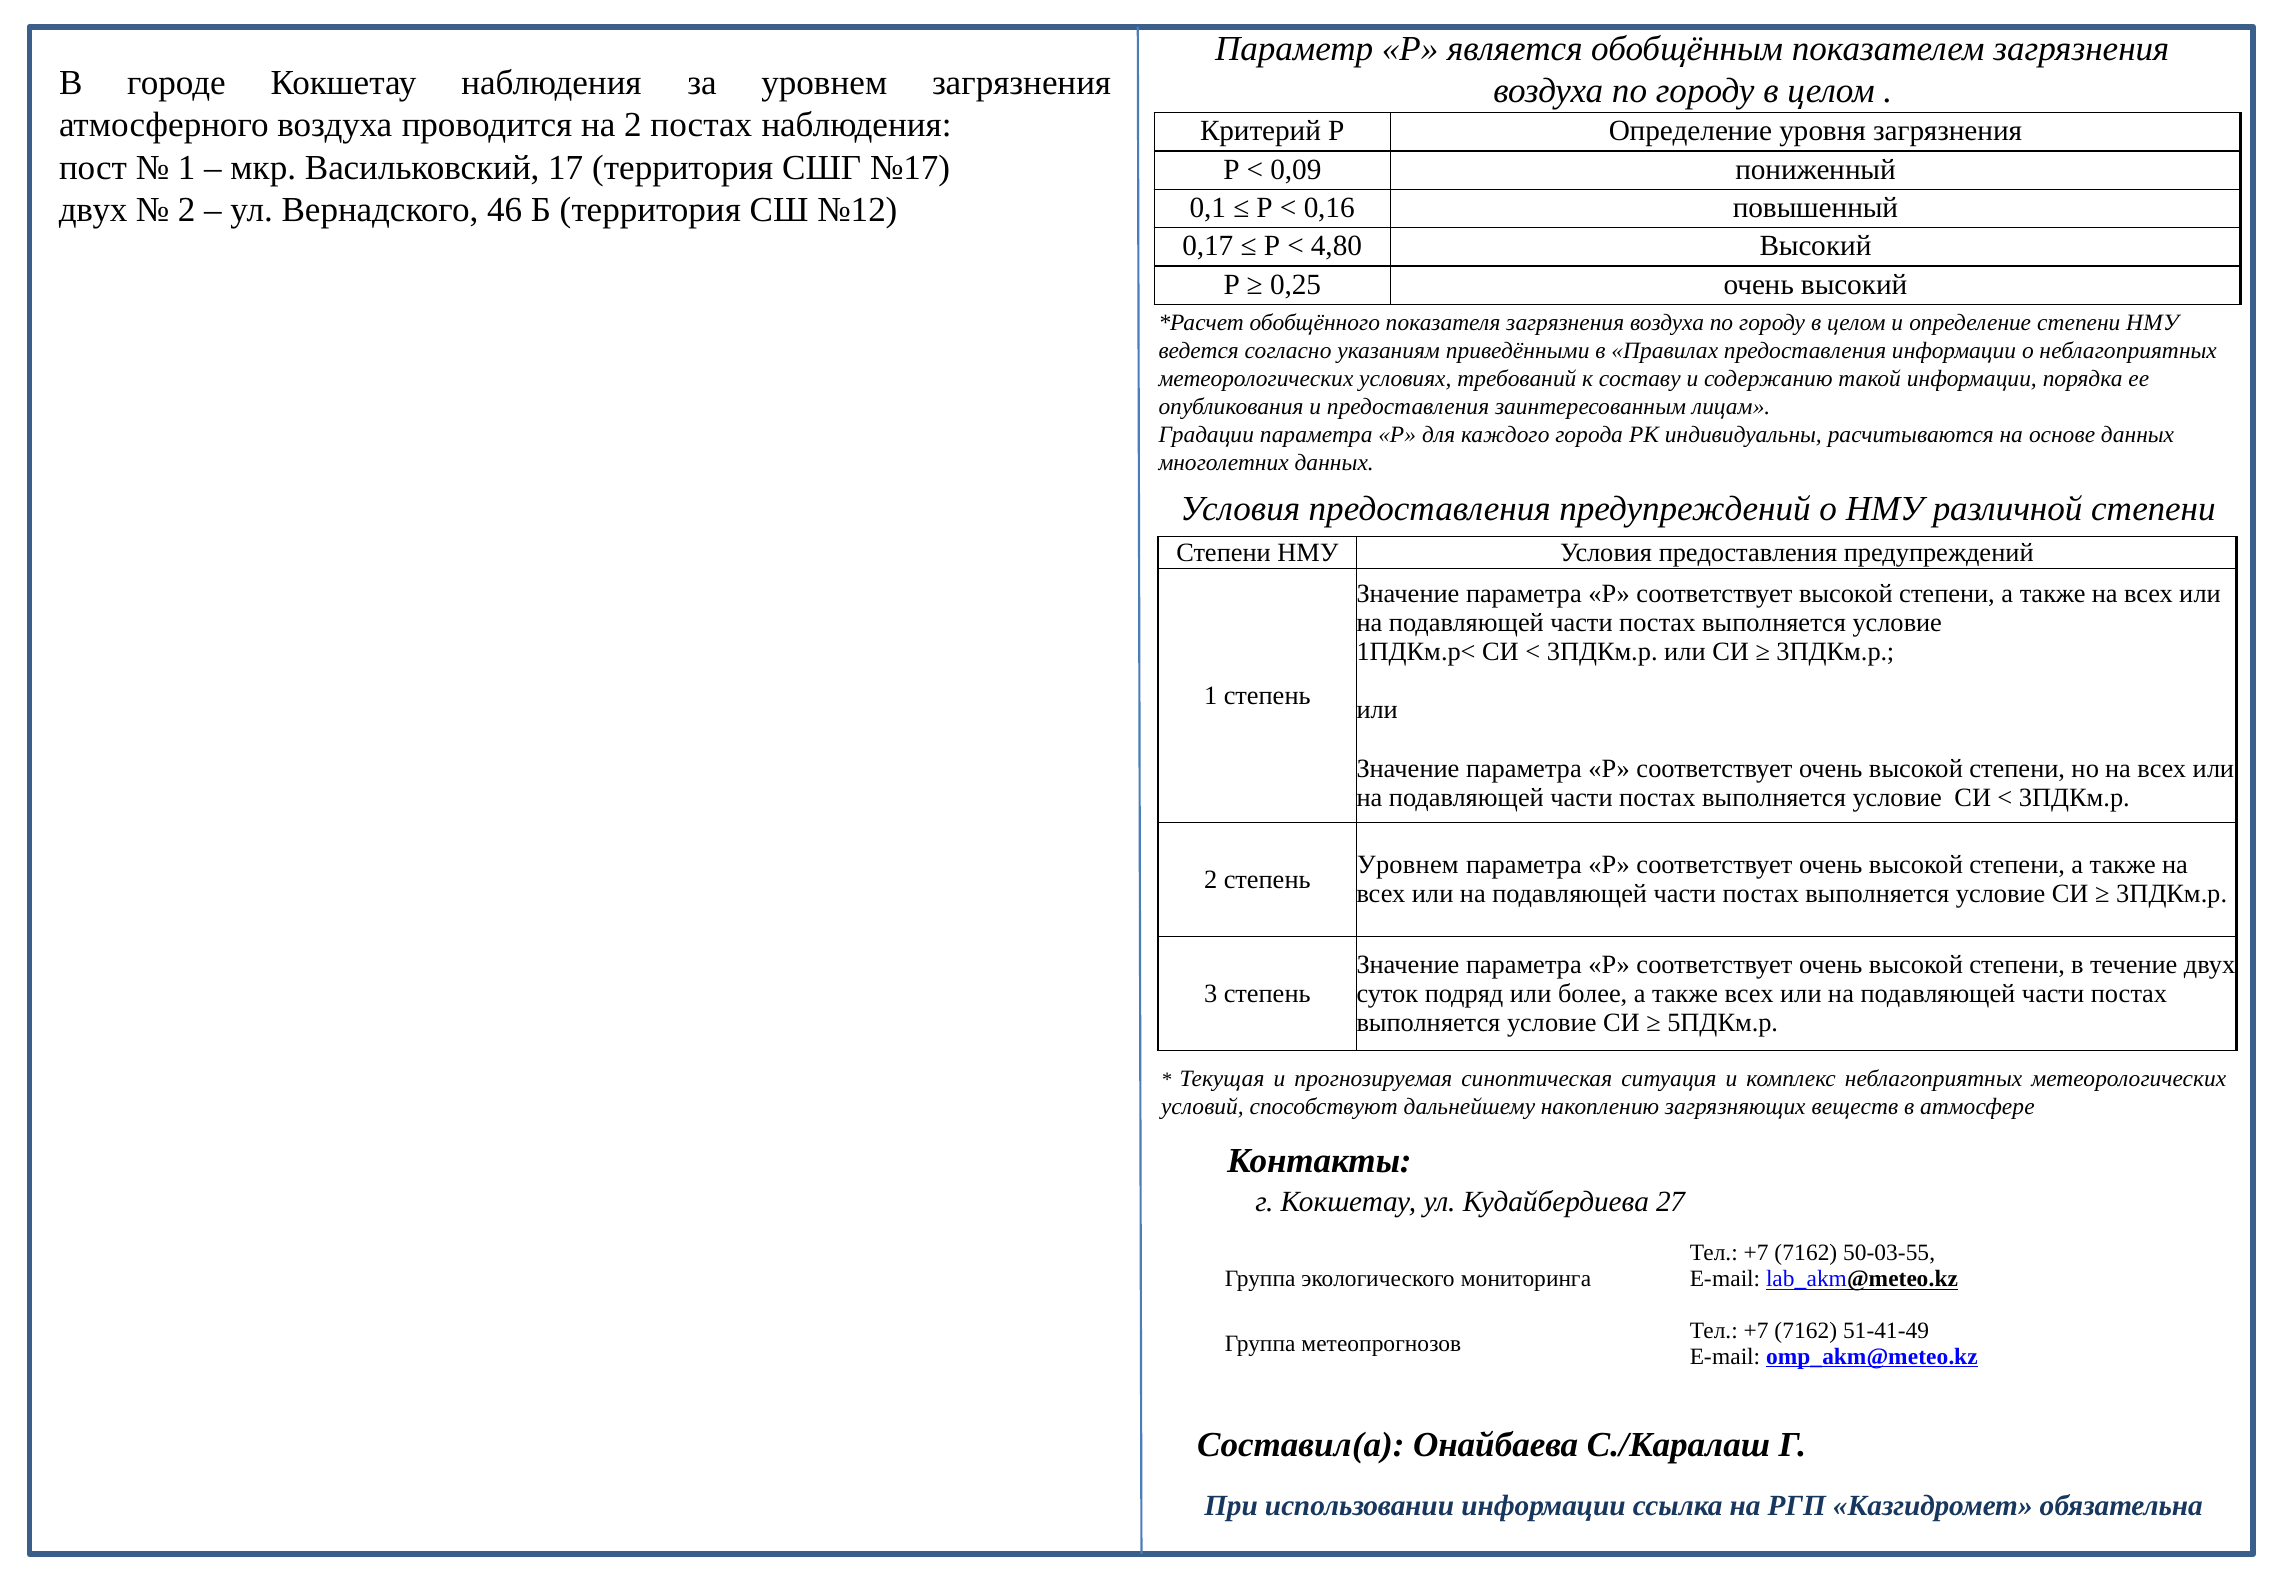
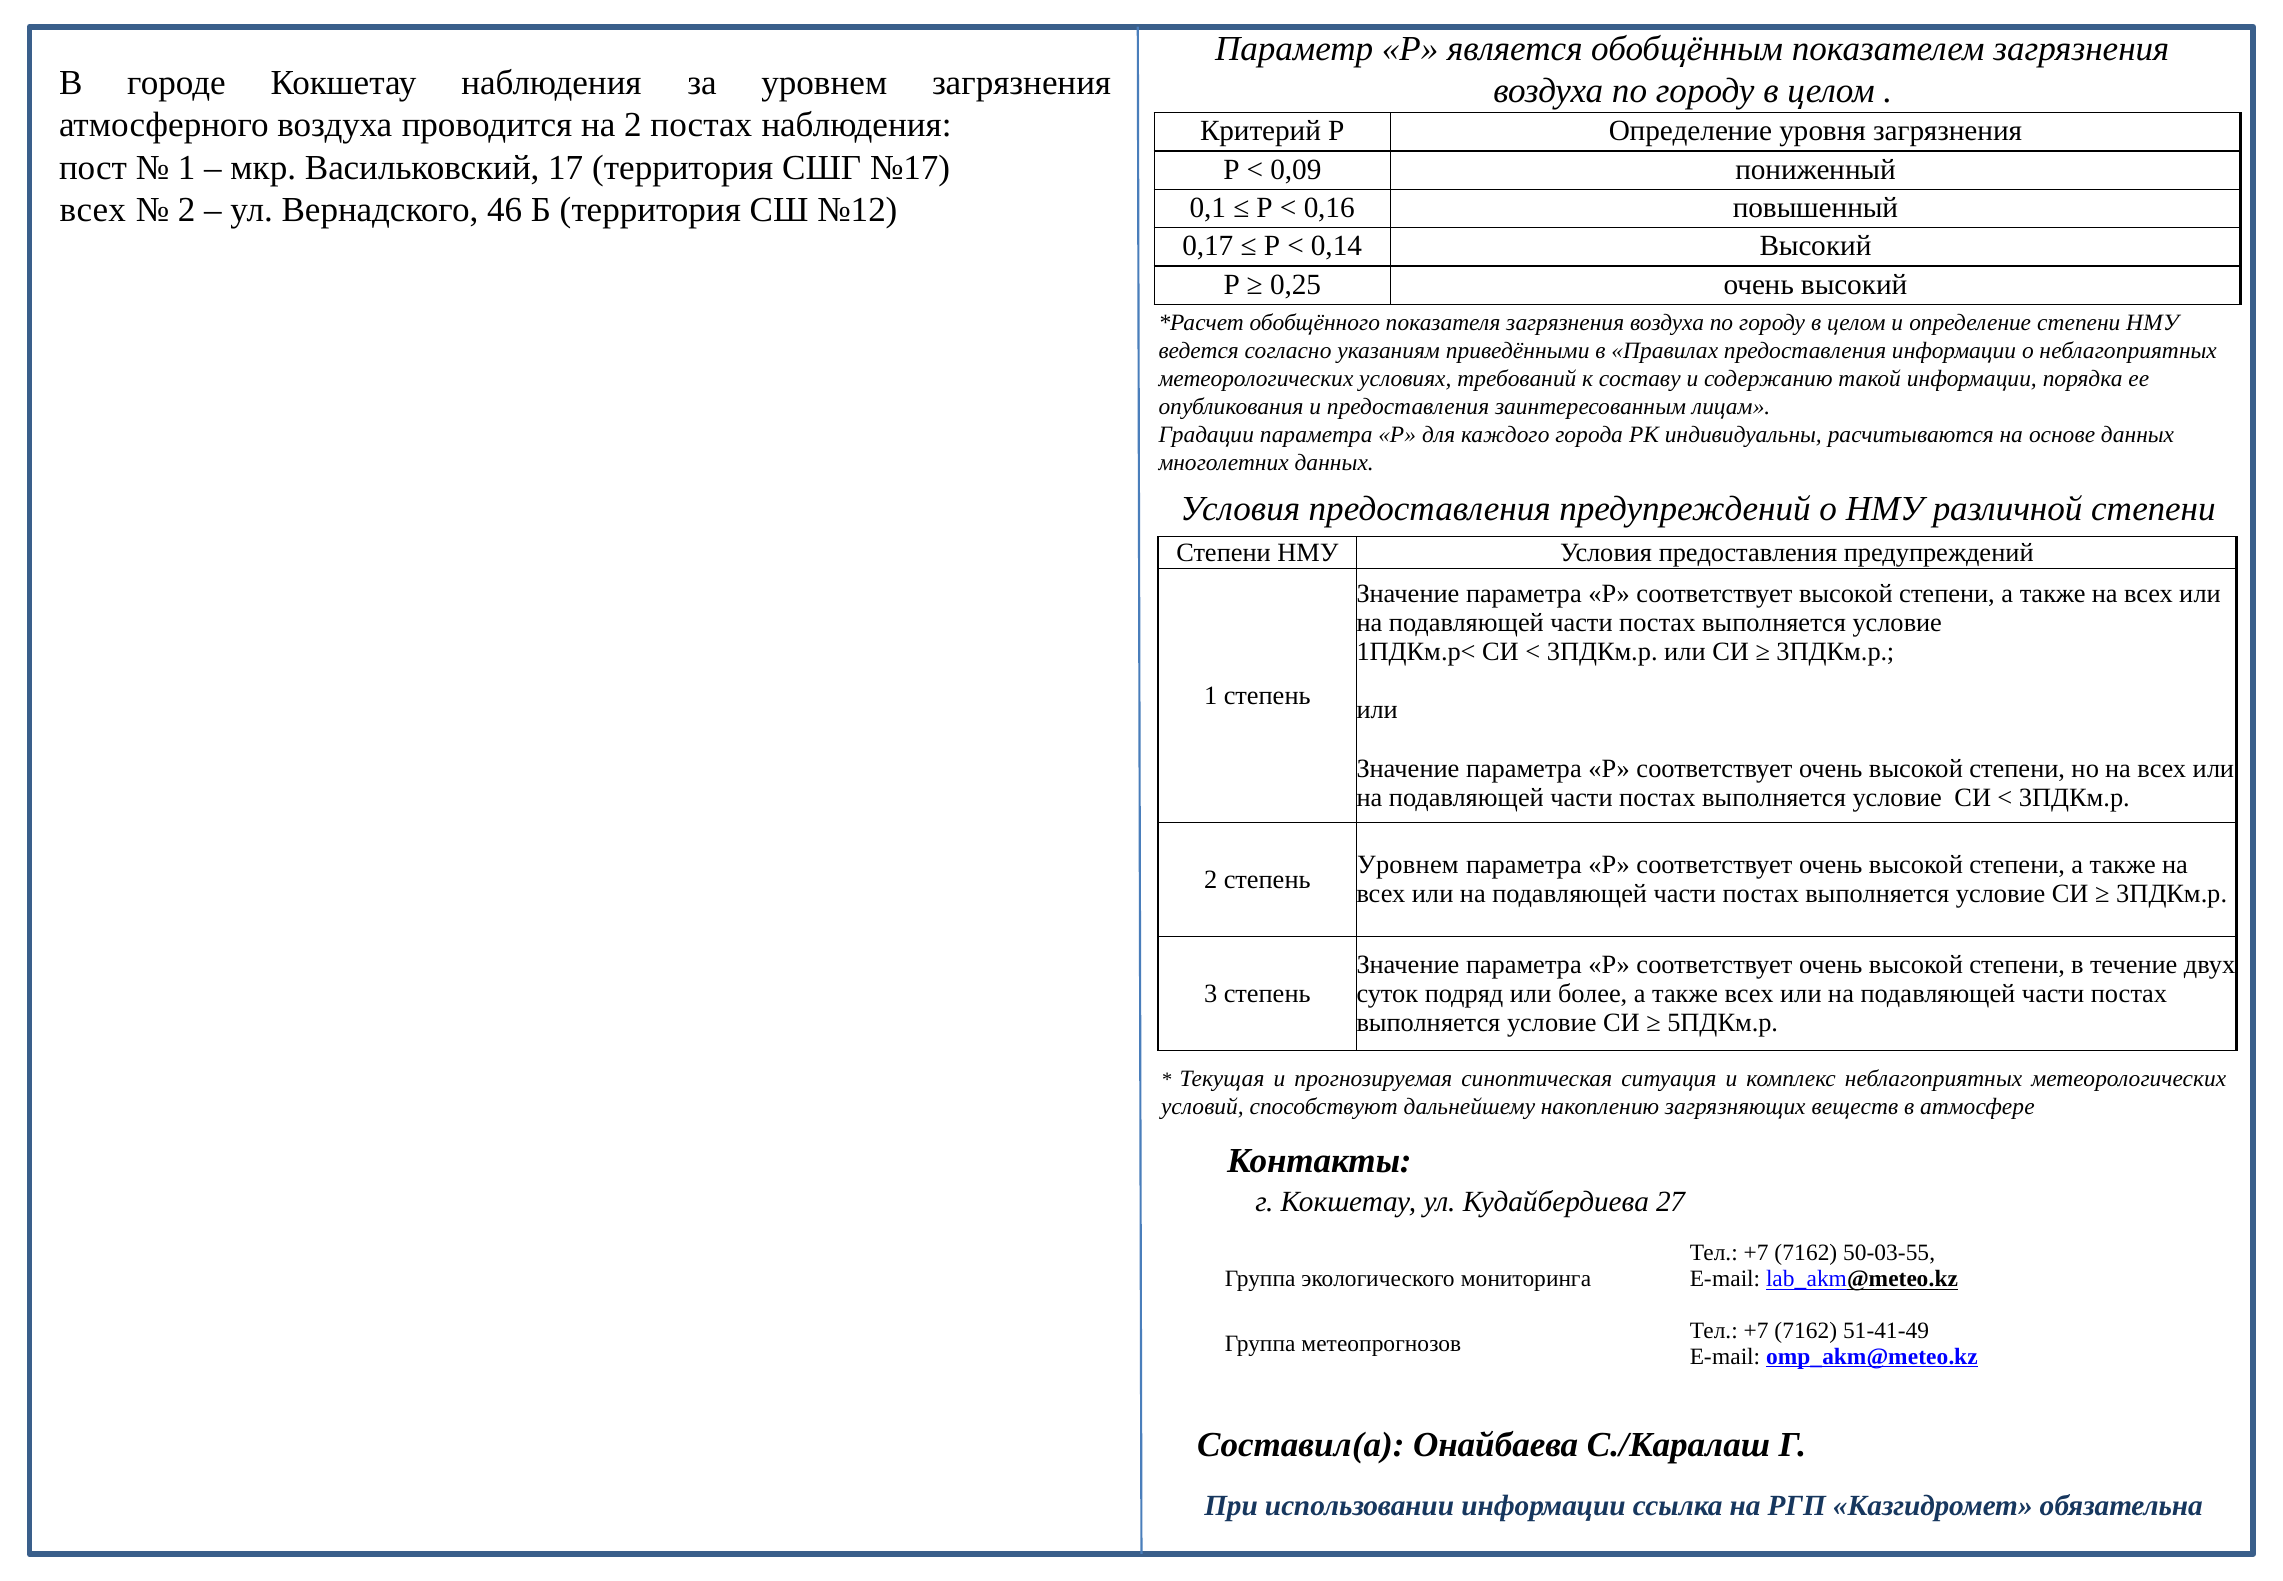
двух: двух -> всех (93, 210)
4,80: 4,80 -> 0,14 (1336, 246)
